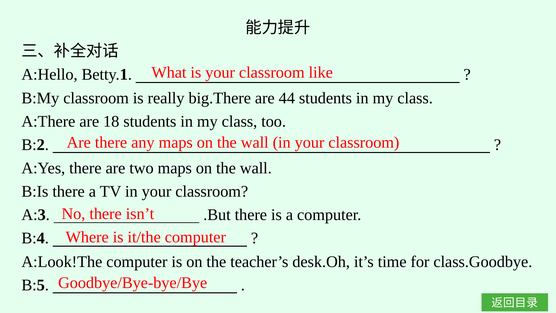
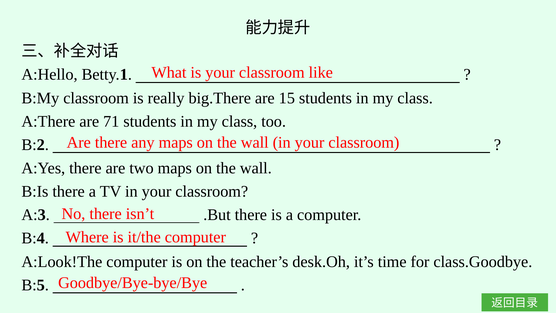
44: 44 -> 15 (287, 98)
18: 18 -> 71 (111, 121)
